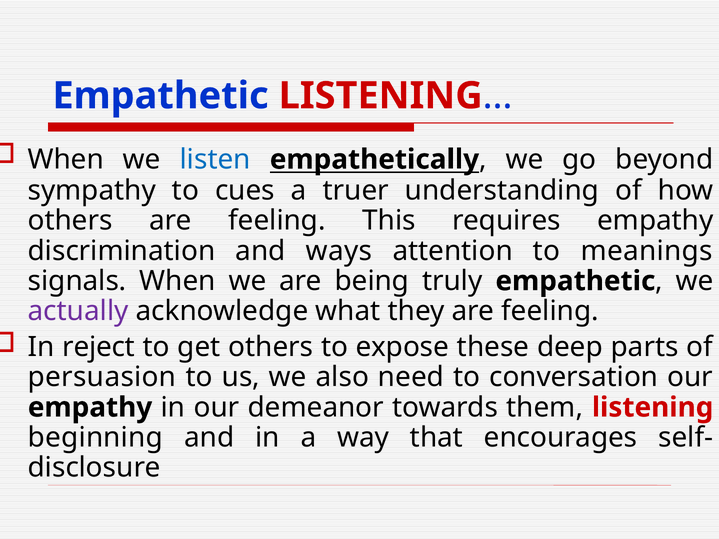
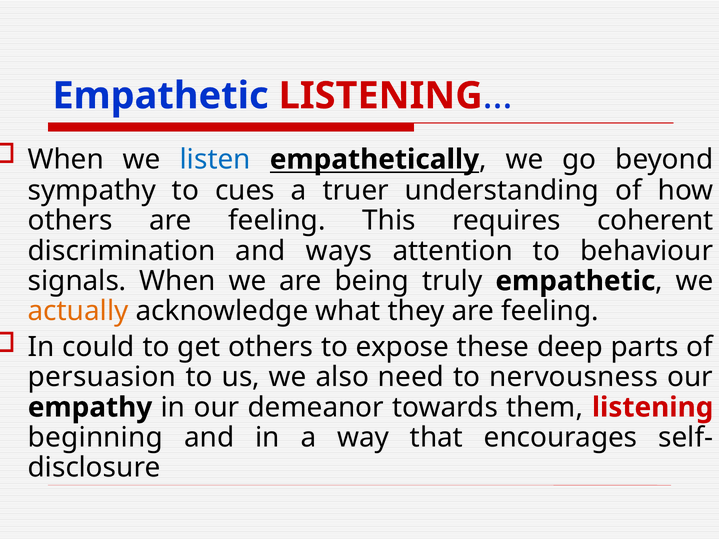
requires empathy: empathy -> coherent (655, 221)
meanings: meanings -> behaviour (647, 251)
actually colour: purple -> orange (78, 311)
reject: reject -> could (98, 347)
conversation: conversation -> nervousness (574, 377)
